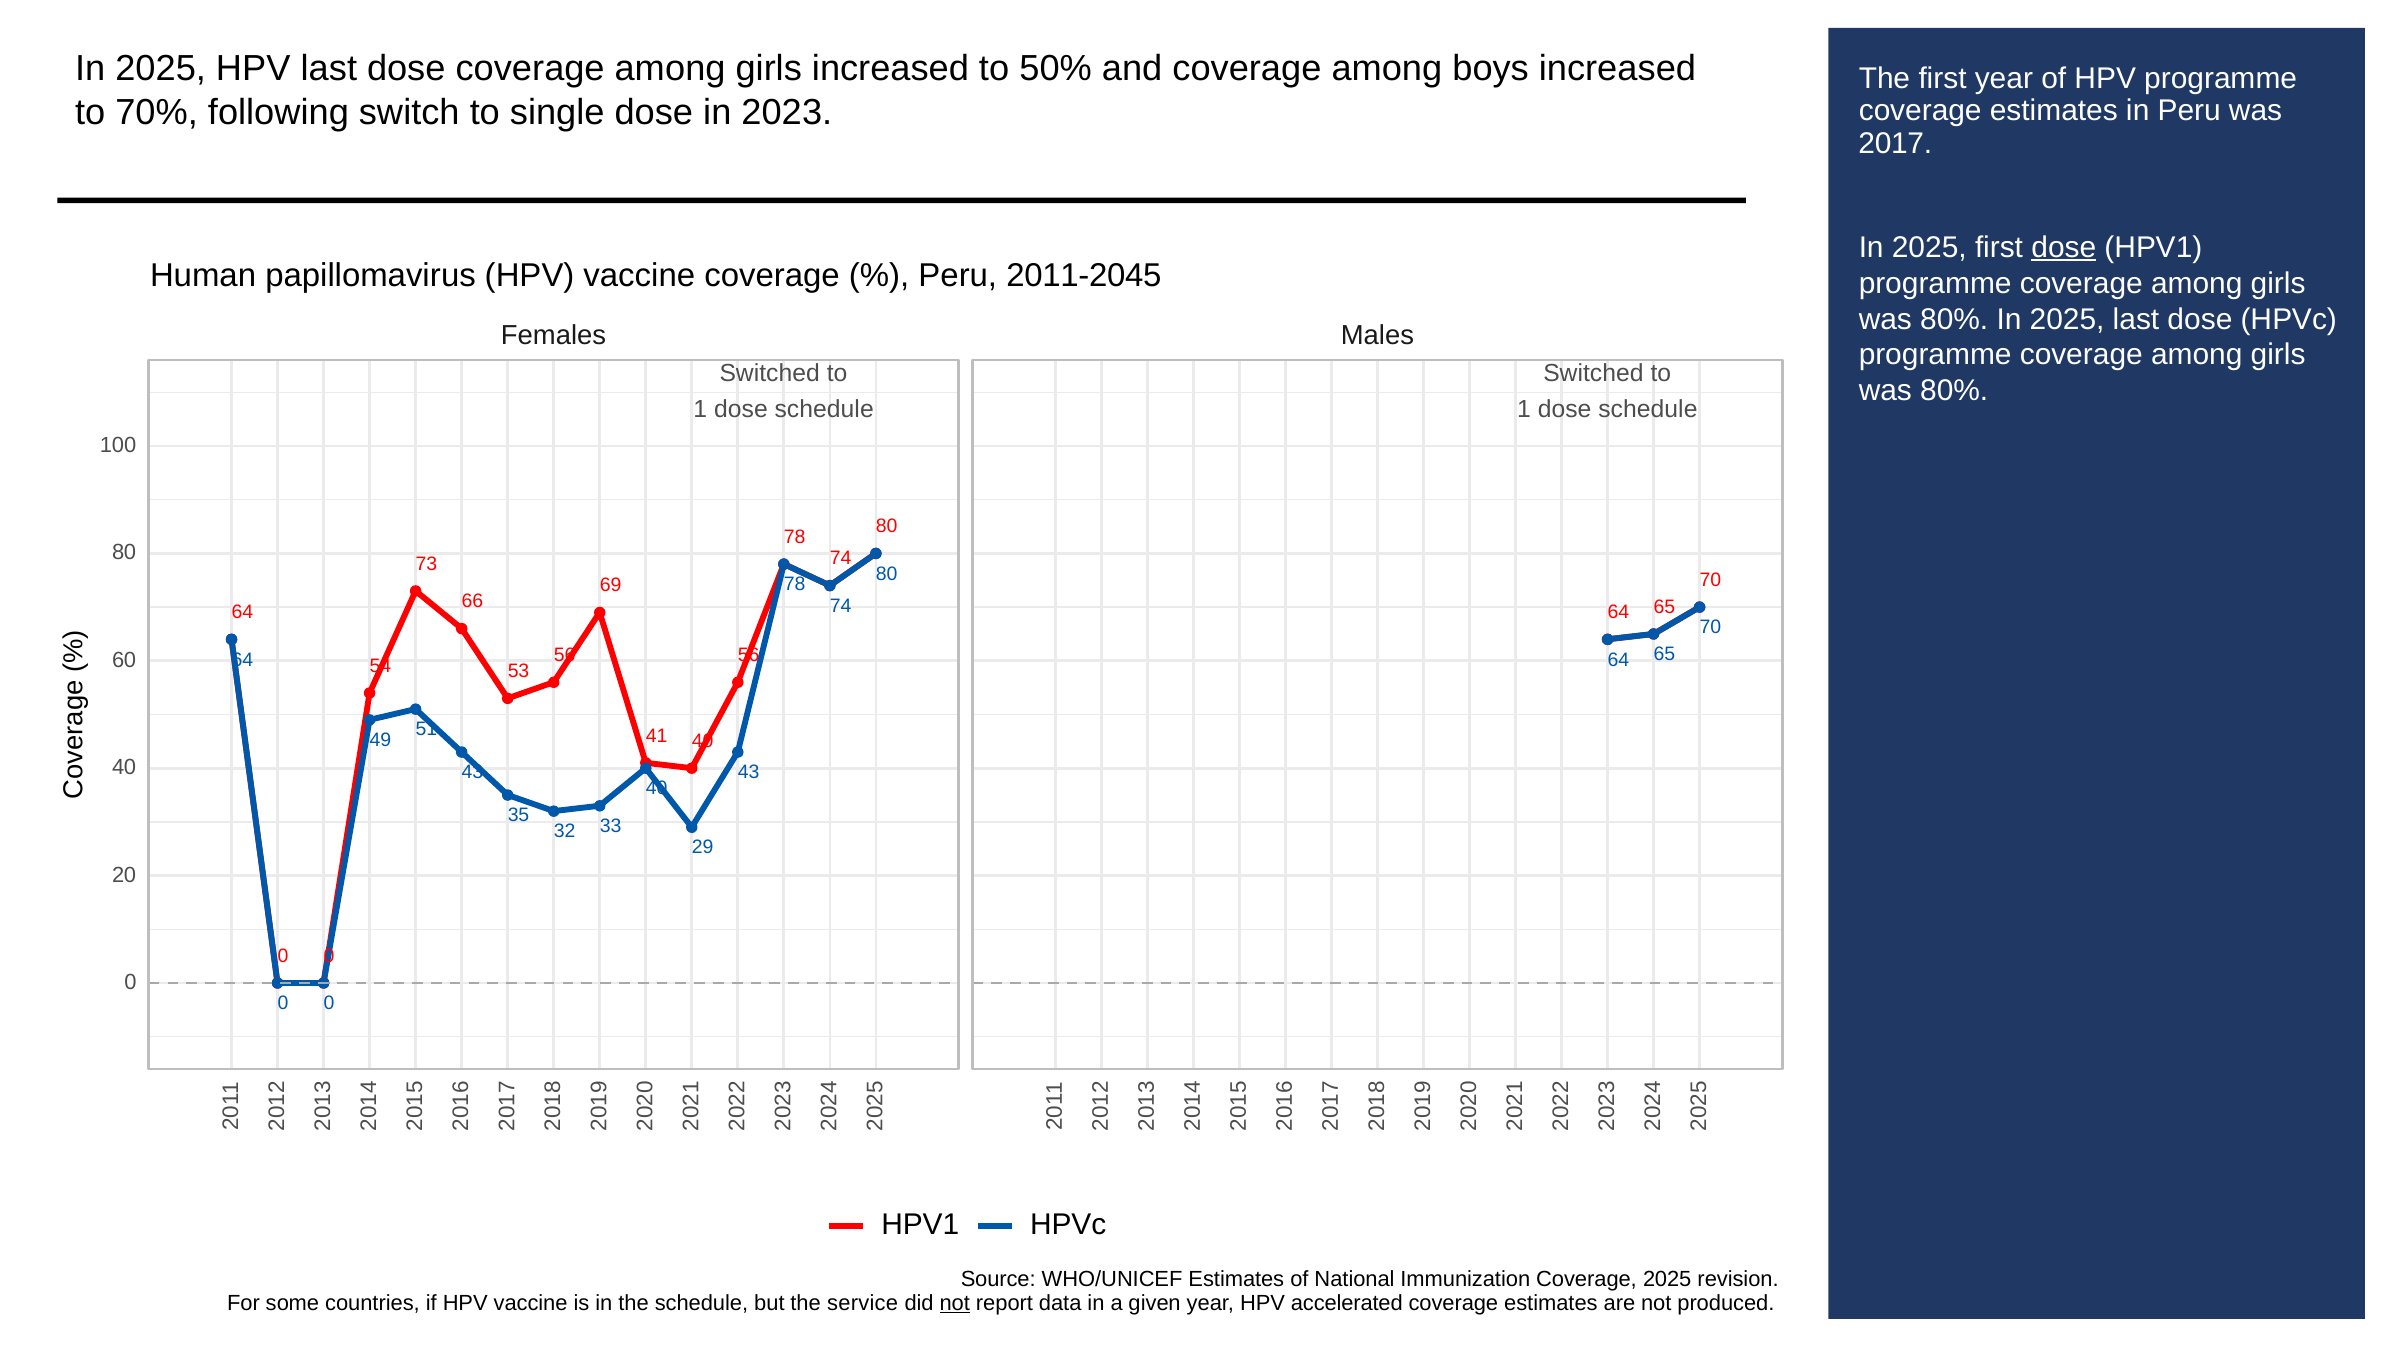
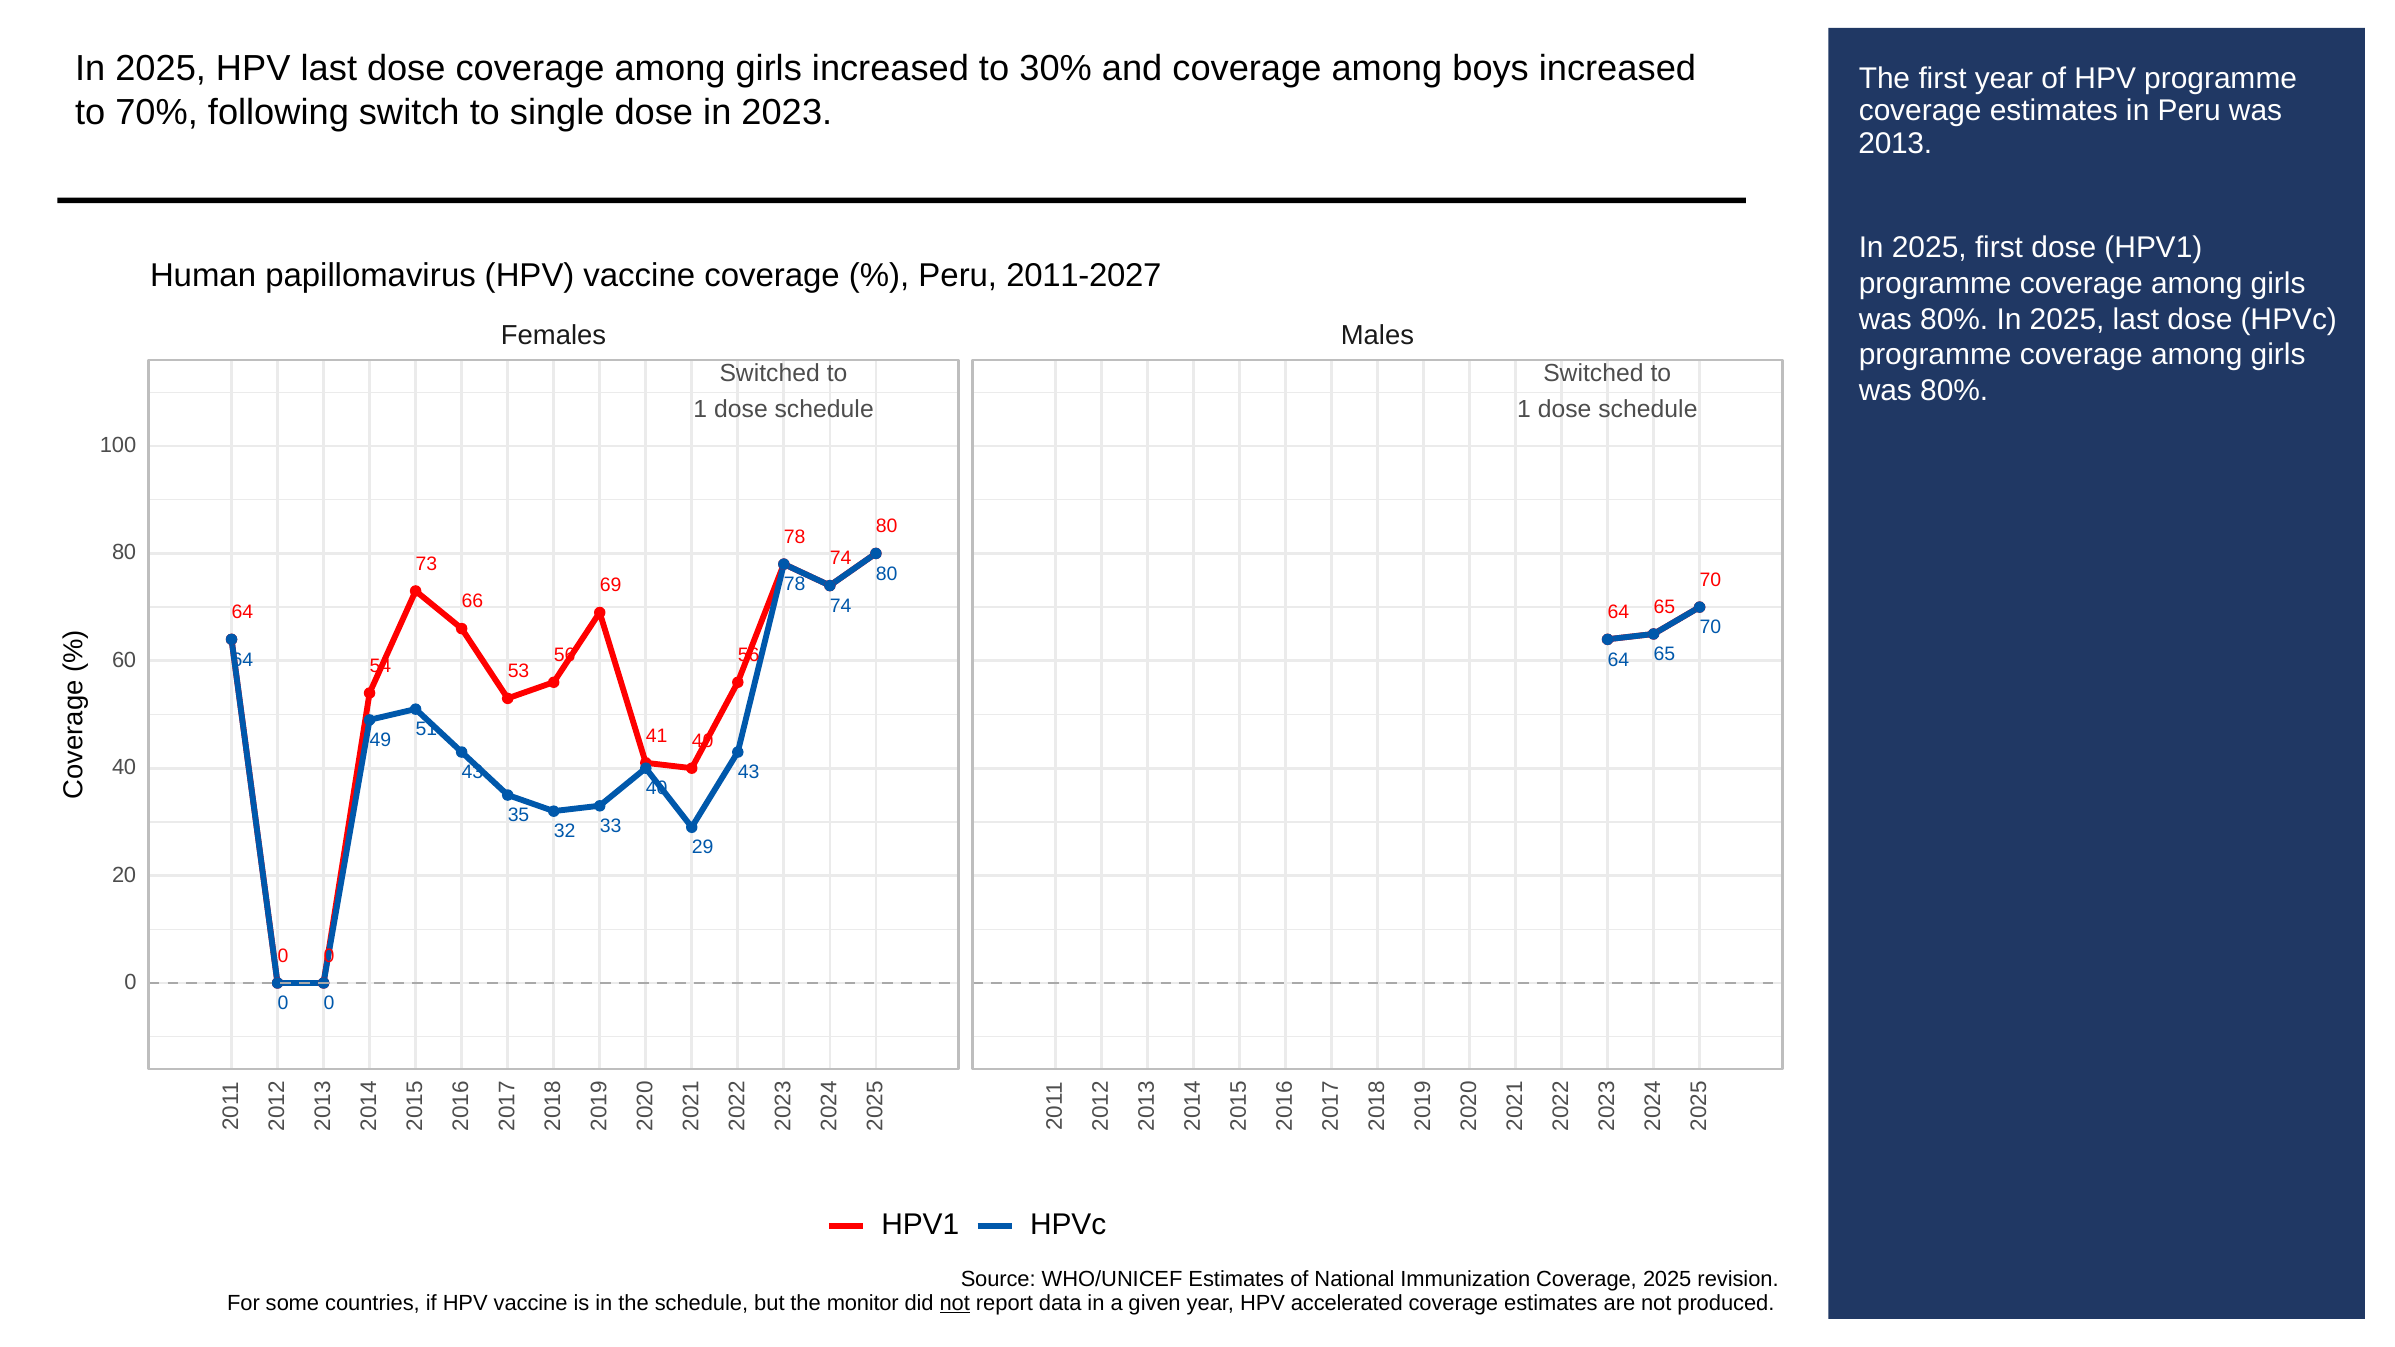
50%: 50% -> 30% (1056, 69)
2017: 2017 -> 2013 (1895, 143)
dose underline: present -> none (2064, 247)
2011-2045: 2011-2045 -> 2011-2027 (1084, 276)
service: service -> monitor (863, 1304)
